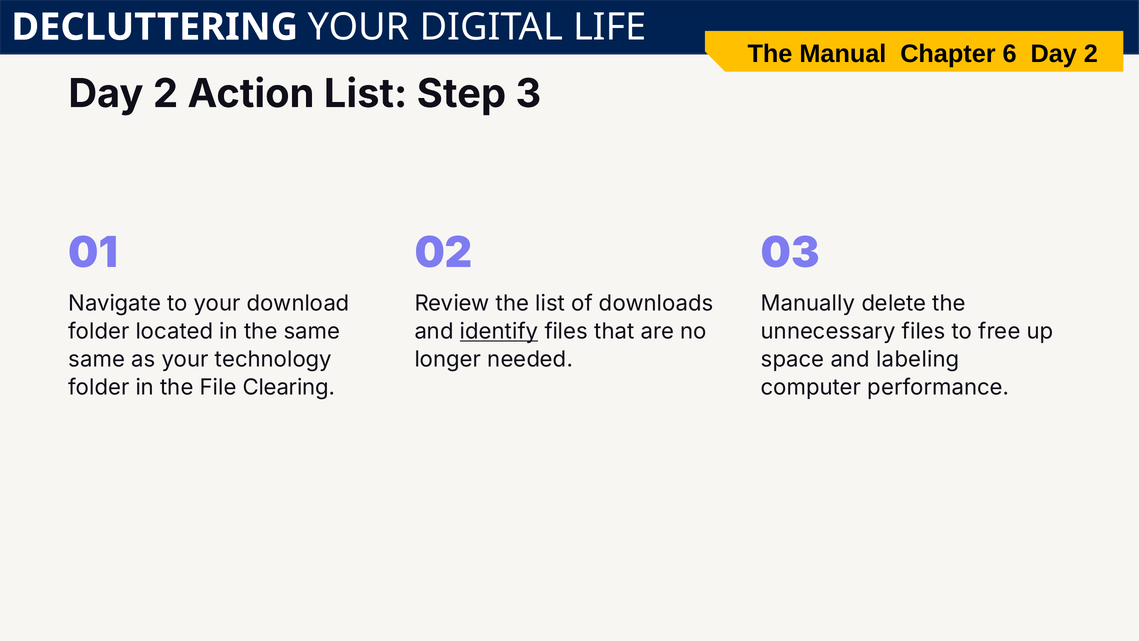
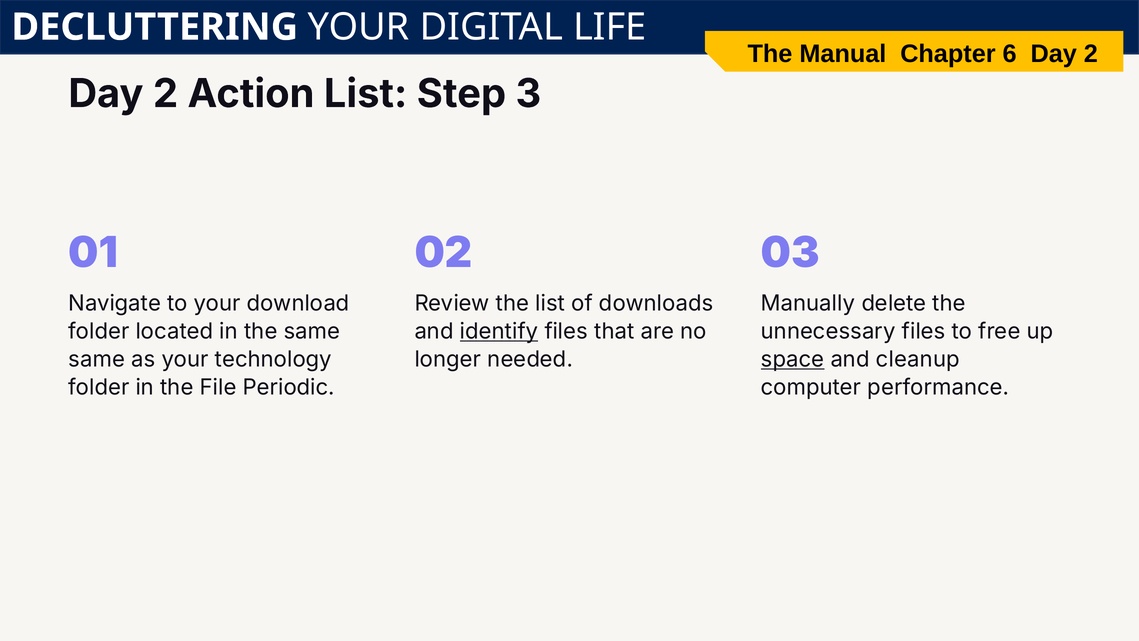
space underline: none -> present (793, 359)
labeling: labeling -> cleanup (918, 359)
Clearing: Clearing -> Periodic (289, 387)
